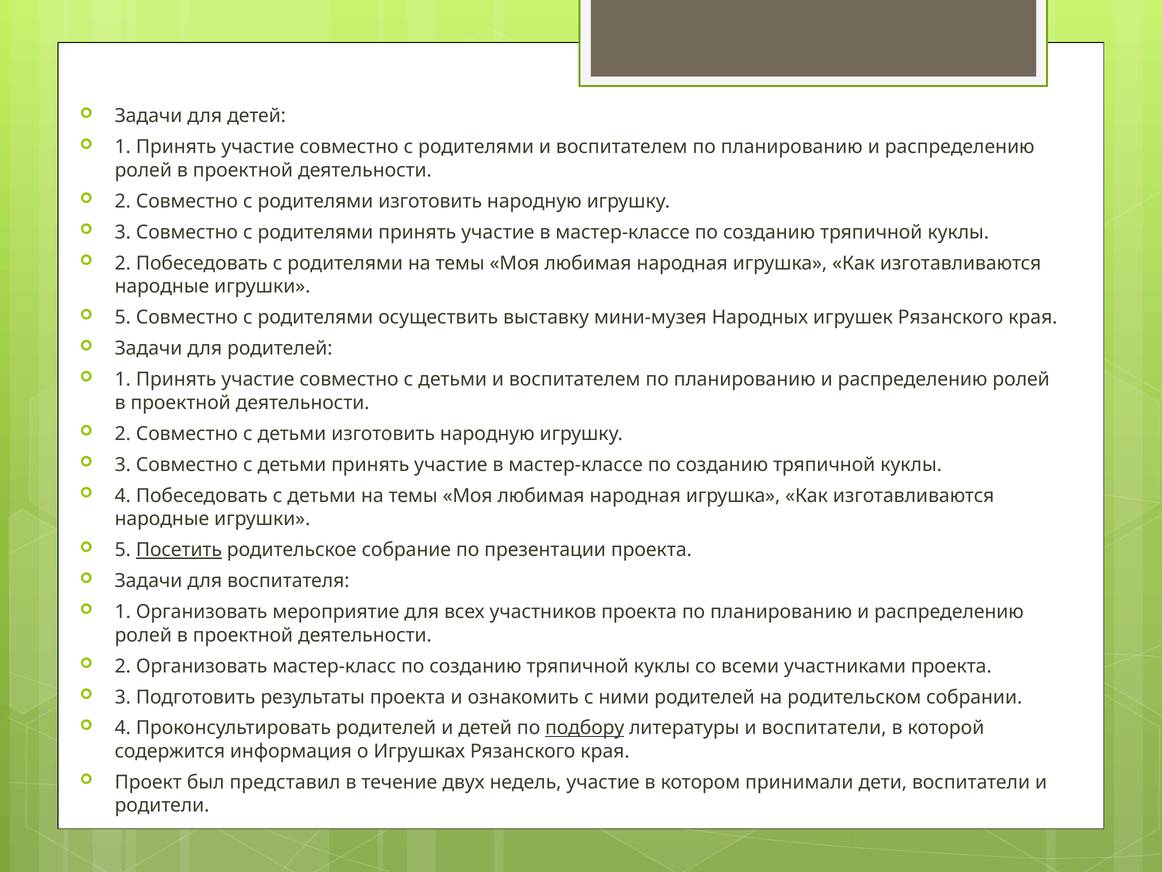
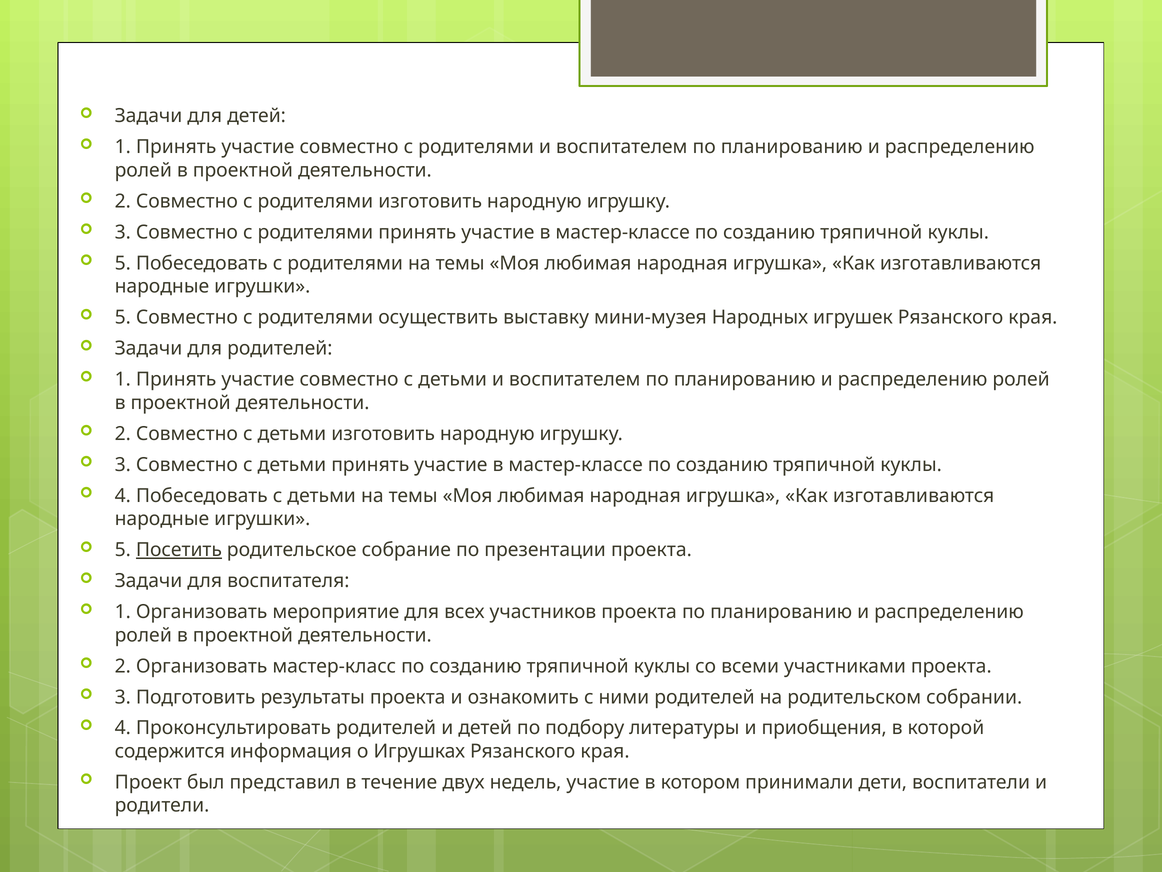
2: 2 -> 5 (123, 263)
подбору underline: present -> none (585, 728)
и воспитатели: воспитатели -> приобщения (824, 728)
